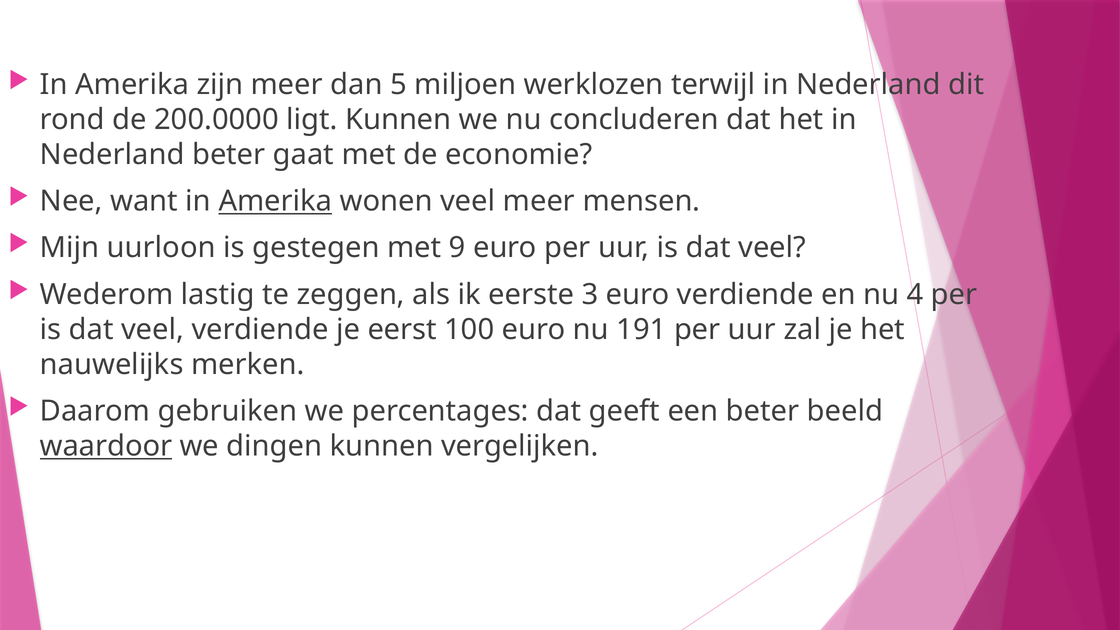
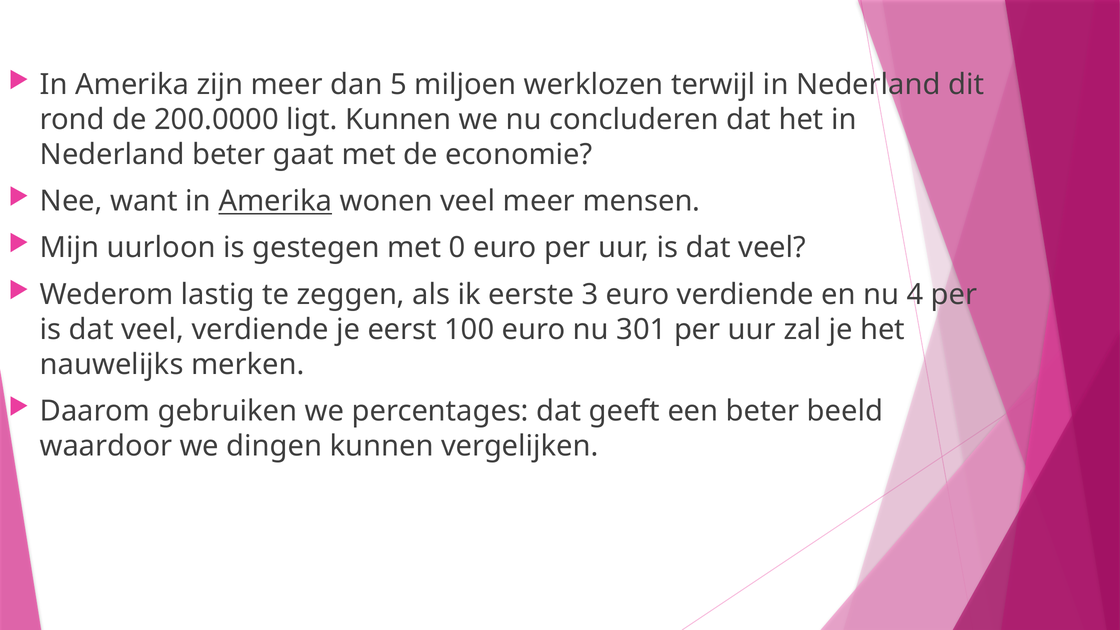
9: 9 -> 0 (457, 248)
191: 191 -> 301 (642, 329)
waardoor underline: present -> none (106, 446)
